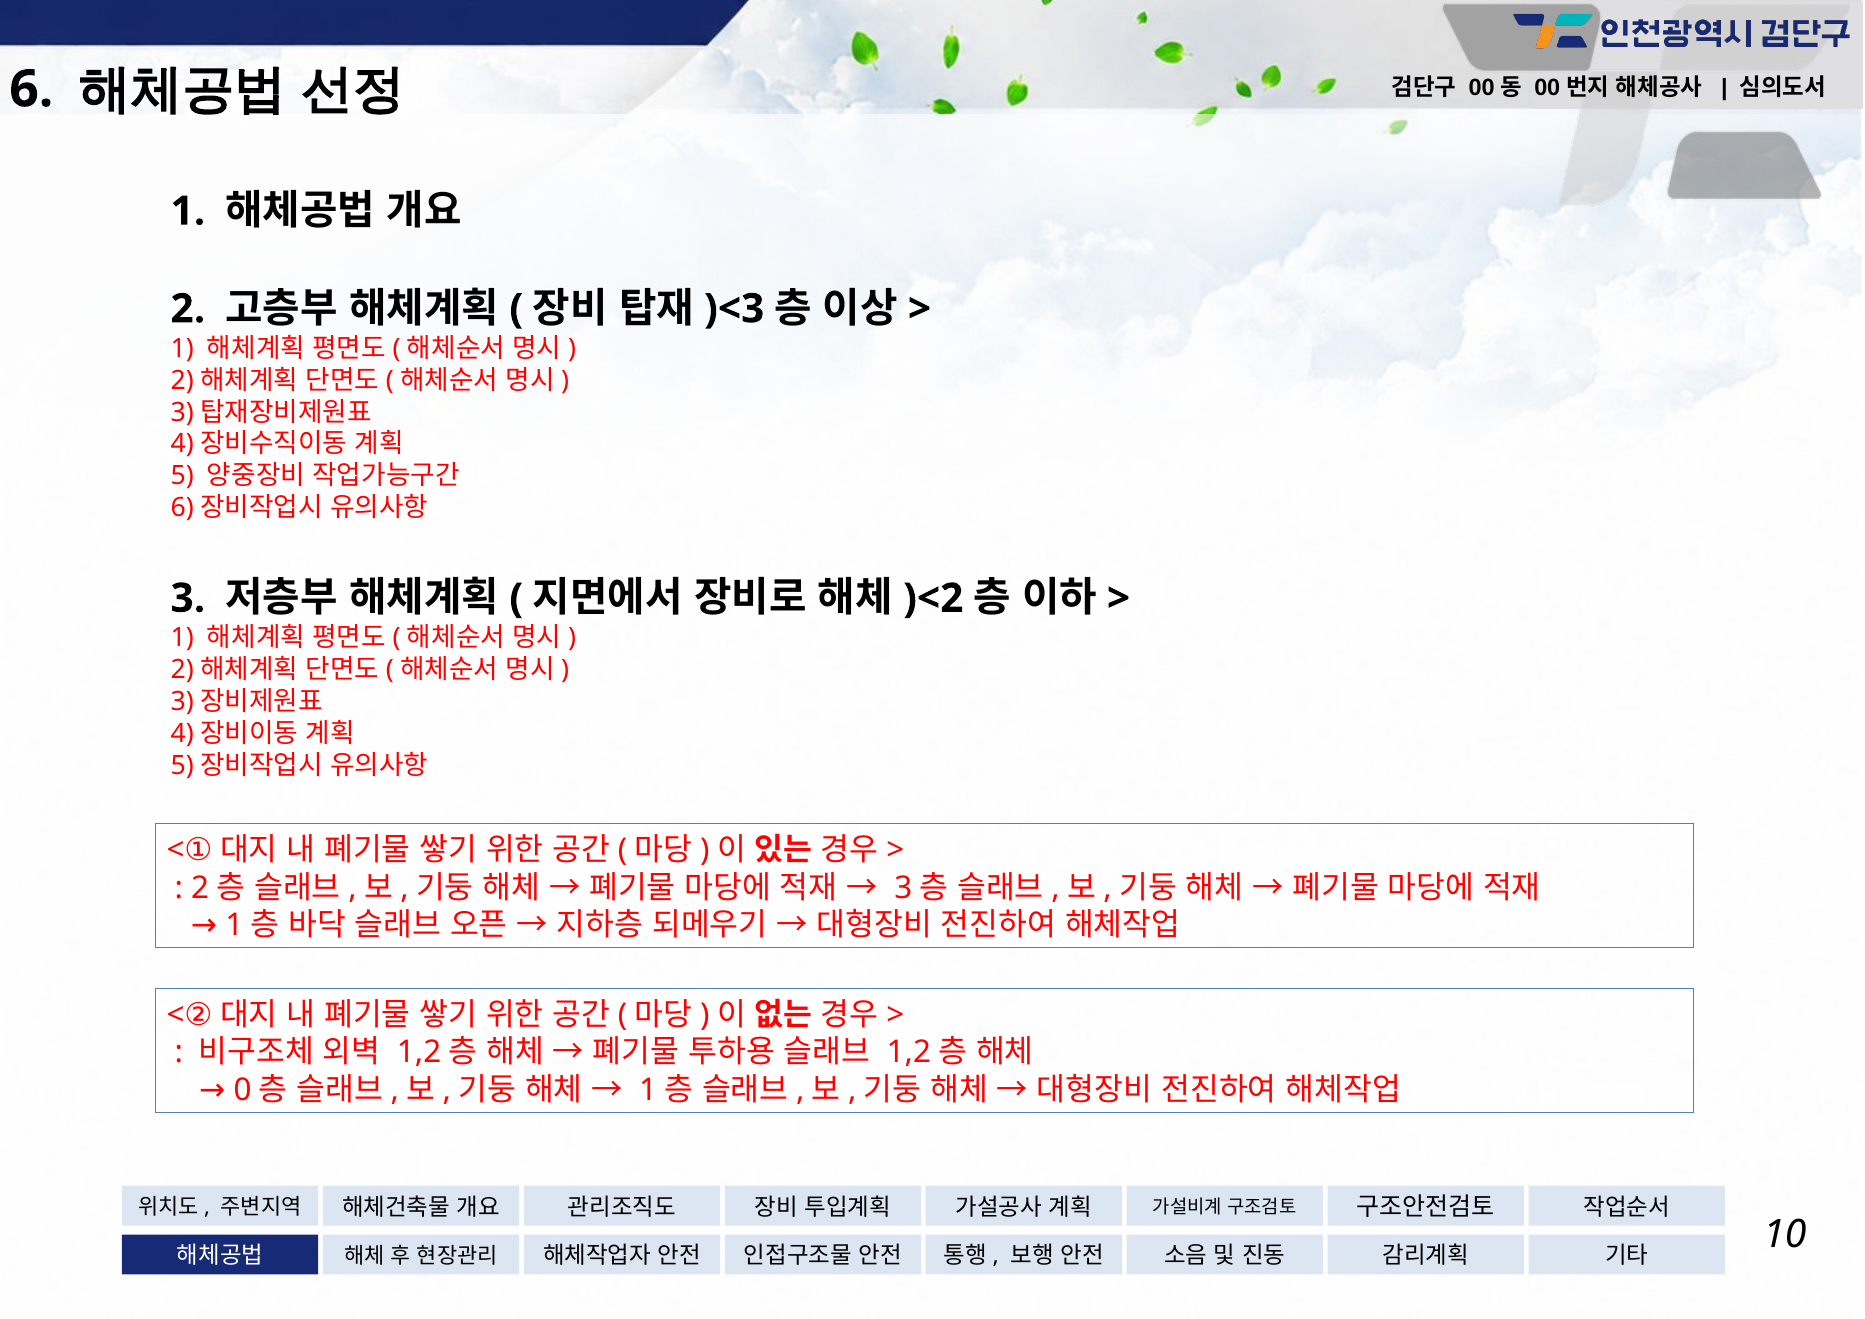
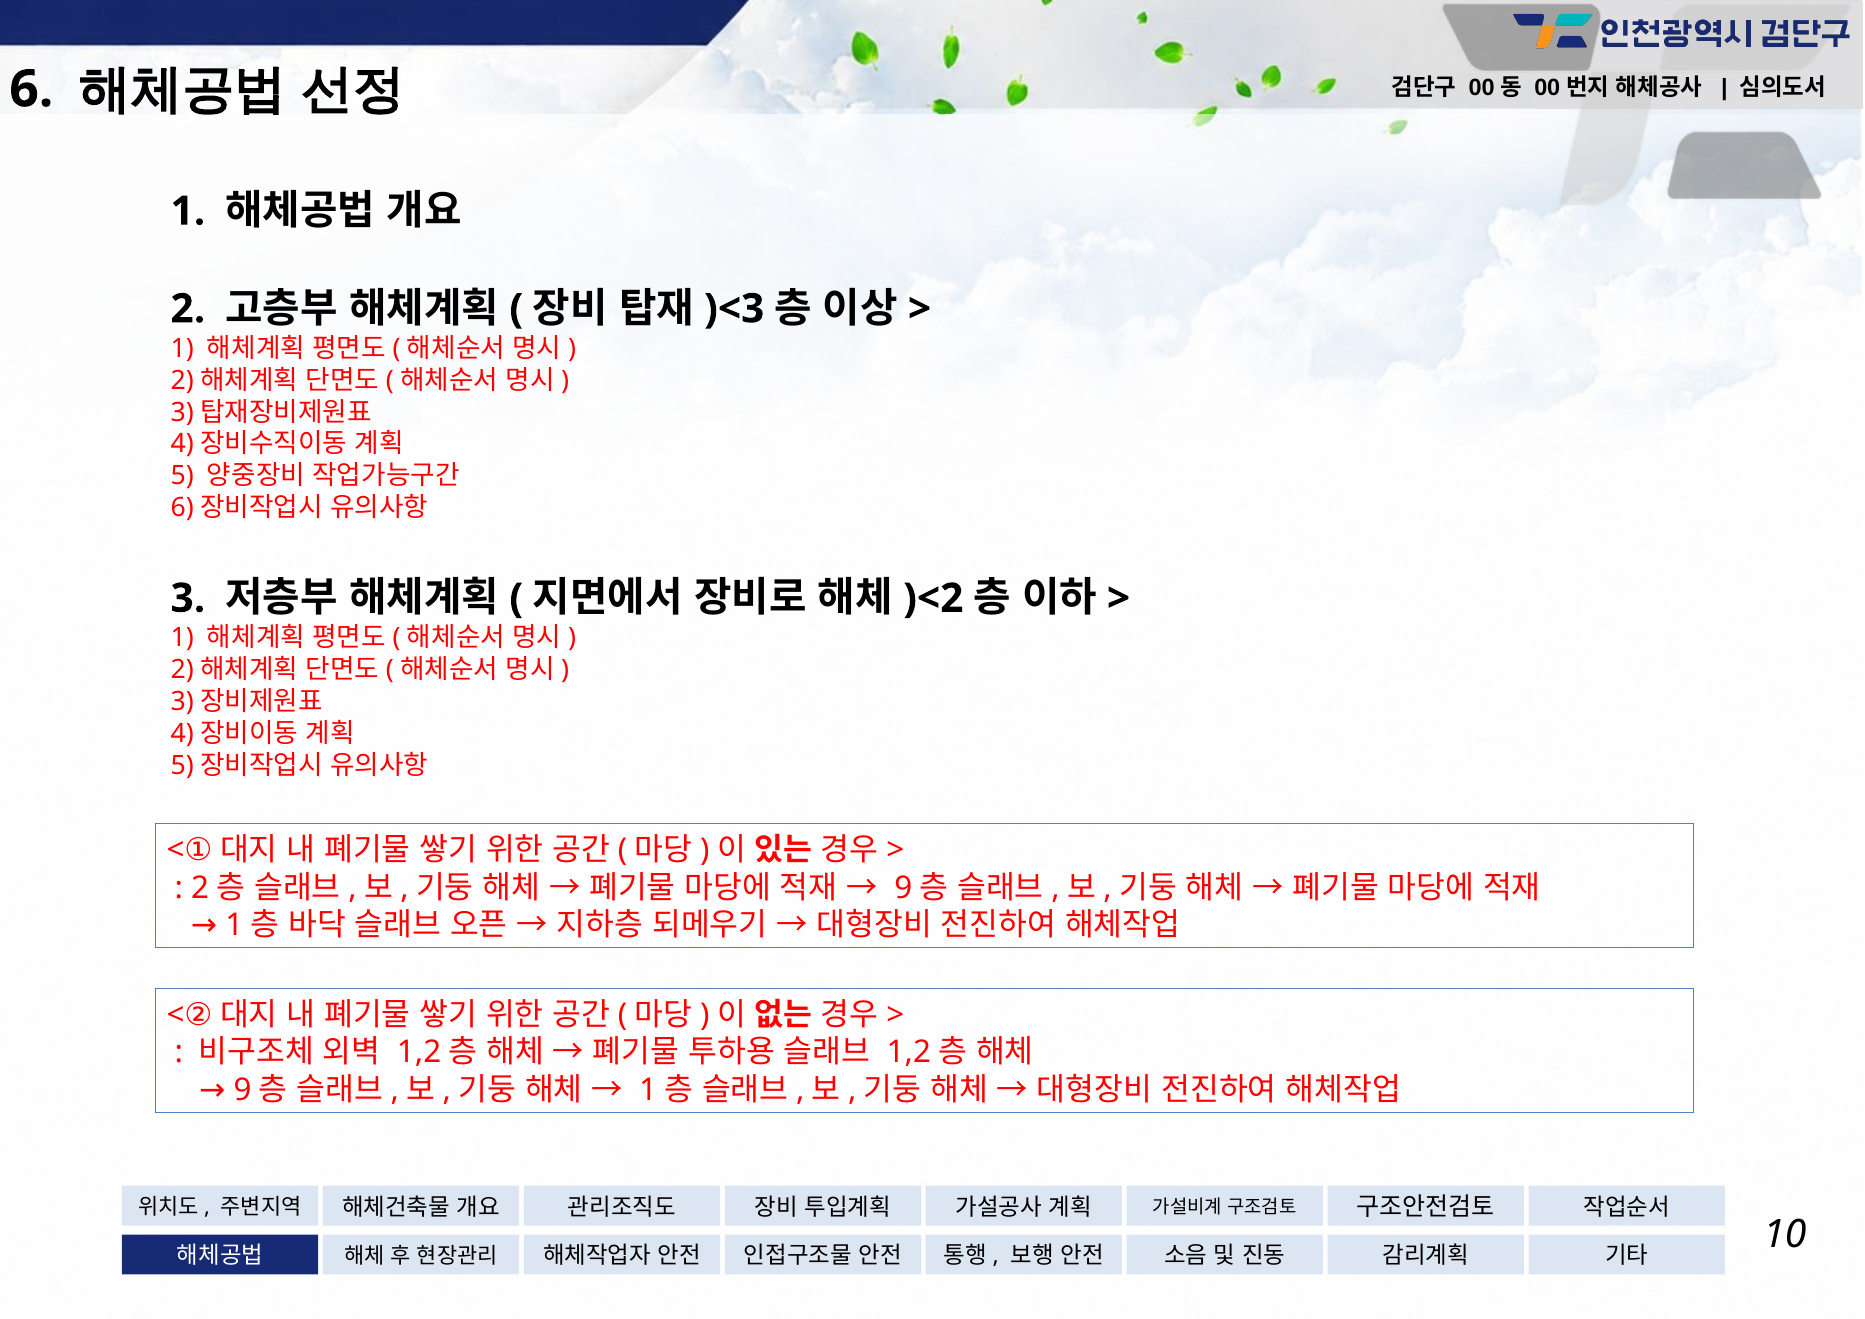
3: 3 -> 9 (903, 888)
0: 0 -> 9 (243, 1090)
